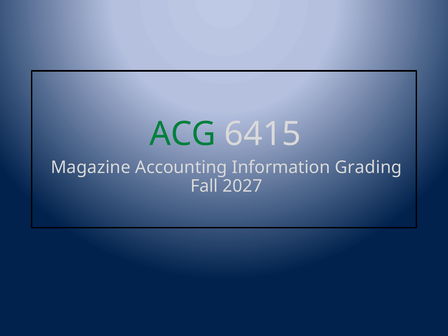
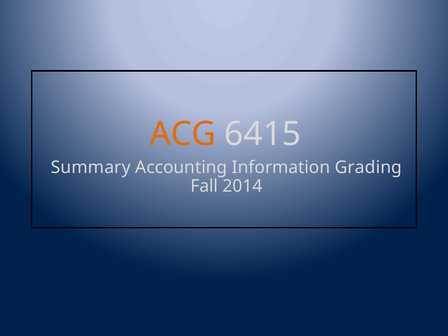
ACG colour: green -> orange (183, 134)
Magazine: Magazine -> Summary (91, 168)
2027: 2027 -> 2014 (243, 186)
